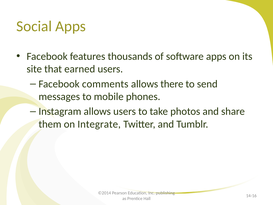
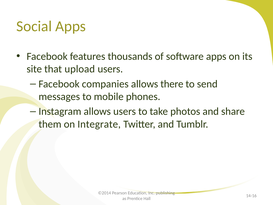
earned: earned -> upload (80, 69)
comments: comments -> companies (105, 84)
